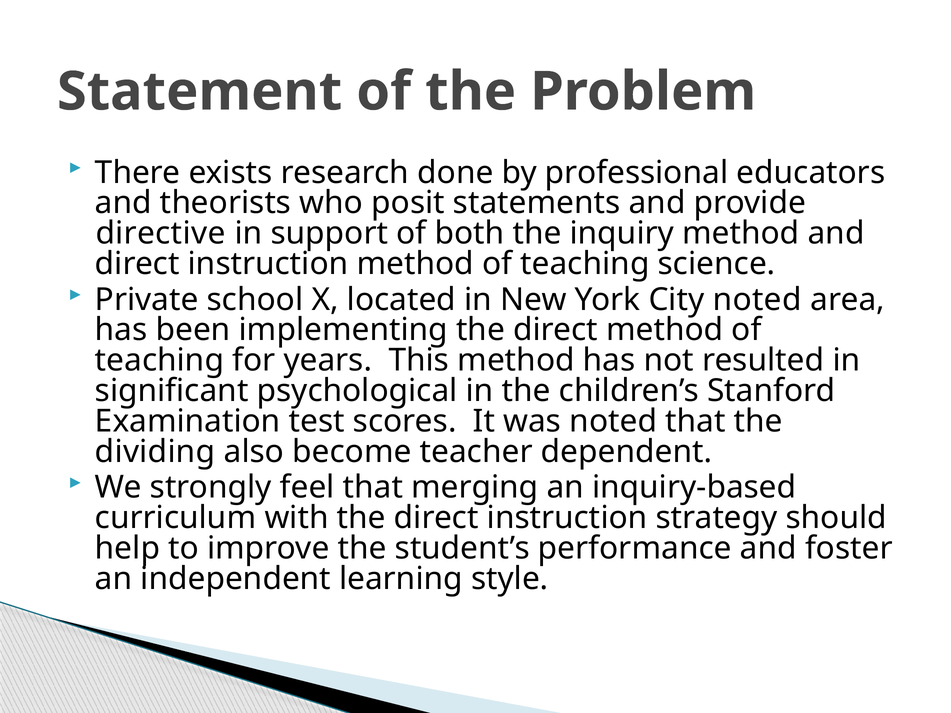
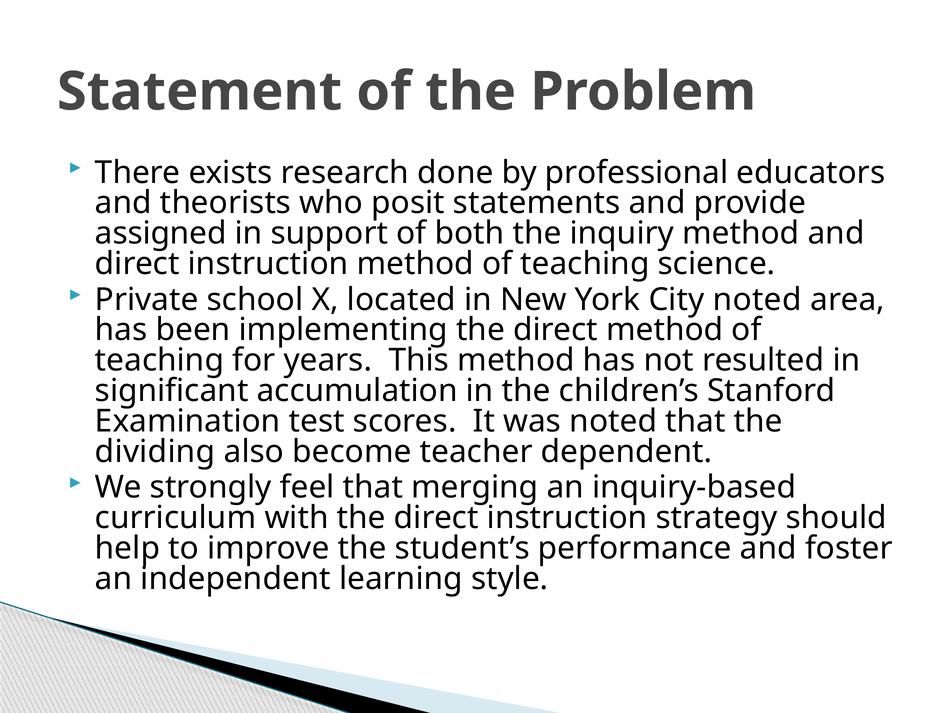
directive: directive -> assigned (161, 234)
psychological: psychological -> accumulation (357, 391)
